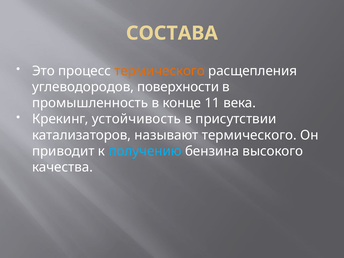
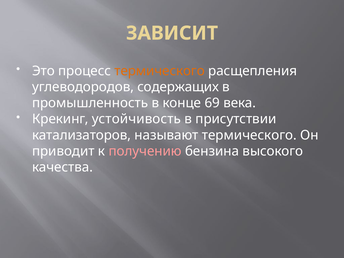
СОСТАВА: СОСТАВА -> ЗАВИСИТ (172, 33)
поверхности: поверхности -> содержащих (178, 87)
11: 11 -> 69 (212, 103)
получению colour: light blue -> pink (145, 151)
